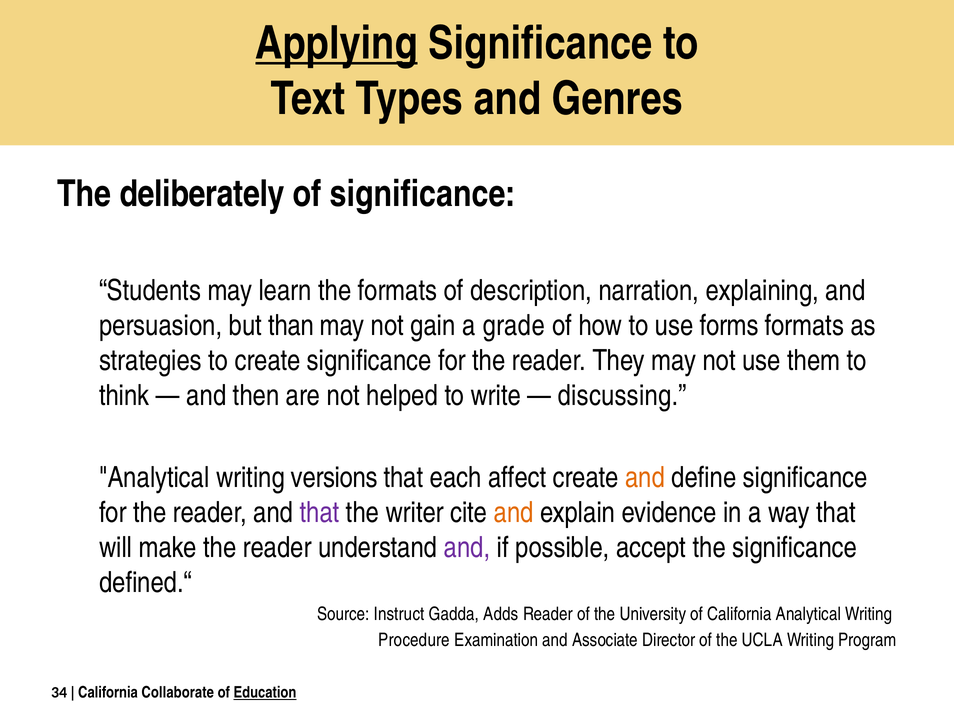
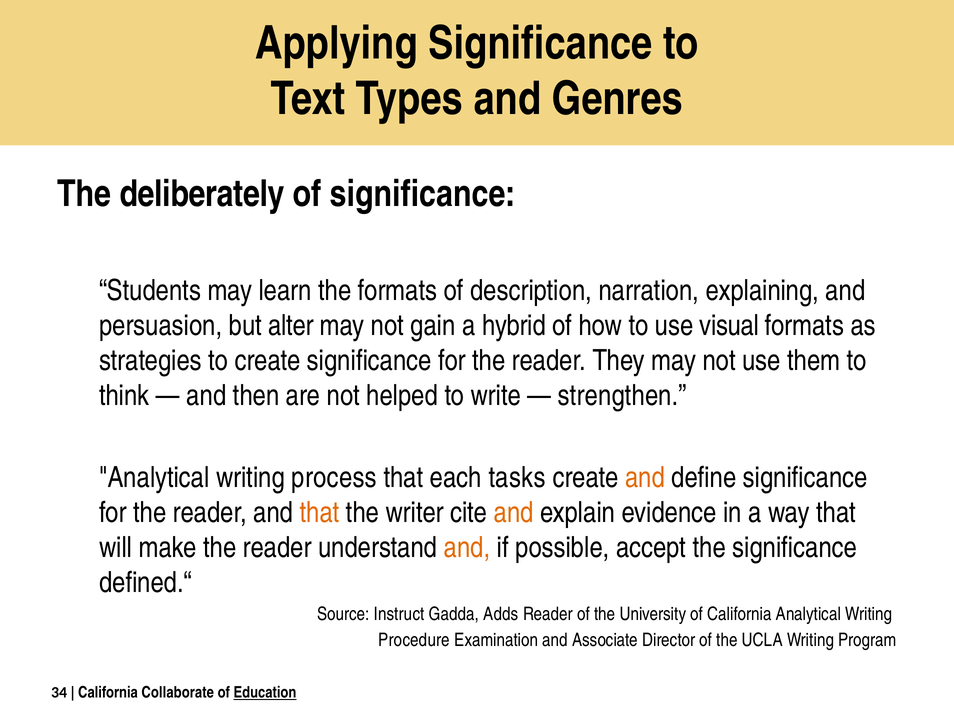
Applying underline: present -> none (337, 43)
than: than -> alter (291, 326)
grade: grade -> hybrid (514, 326)
forms: forms -> visual (729, 326)
discussing: discussing -> strengthen (622, 396)
versions: versions -> process (334, 477)
affect: affect -> tasks (517, 477)
that colour: purple -> orange (320, 512)
and colour: purple -> orange (467, 547)
